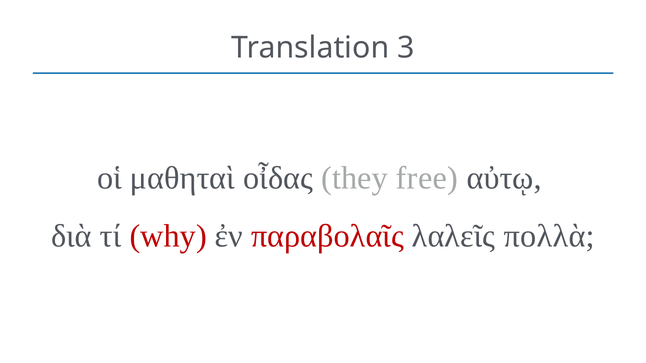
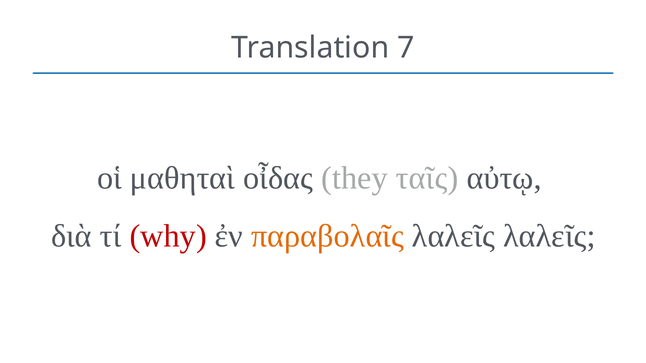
3: 3 -> 7 (406, 48)
free: free -> ταῖς (427, 178)
παραβολαῖς colour: red -> orange (327, 236)
λαλεῖς πολλὰ: πολλὰ -> λαλεῖς (549, 236)
